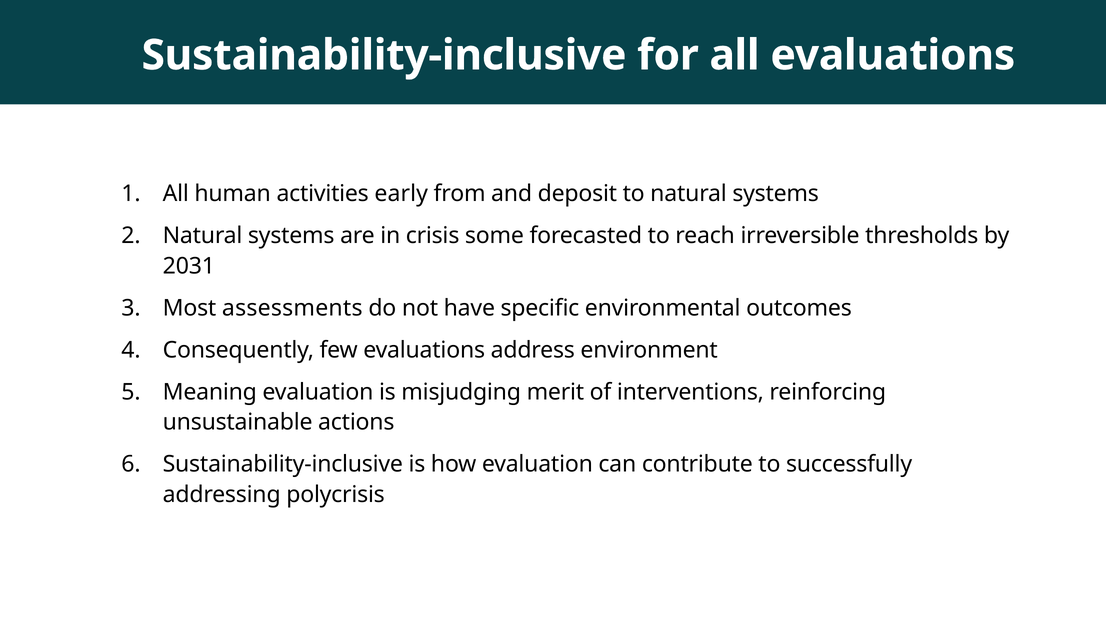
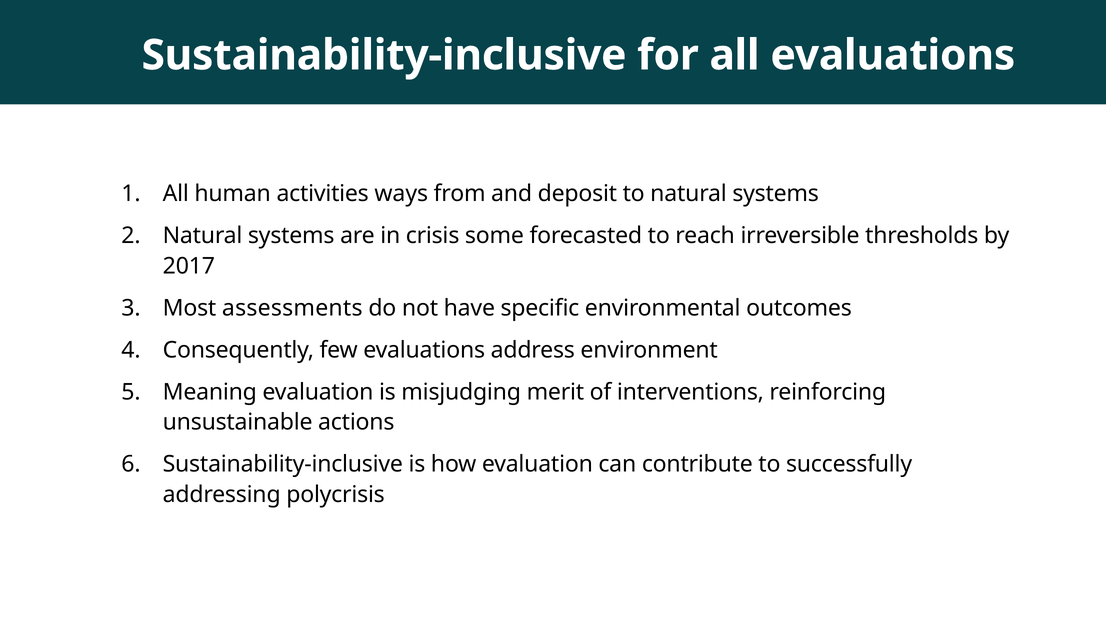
early: early -> ways (401, 194)
2031: 2031 -> 2017 (189, 266)
